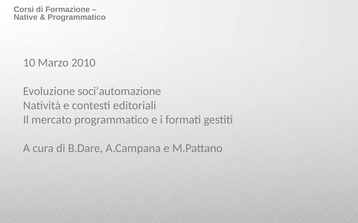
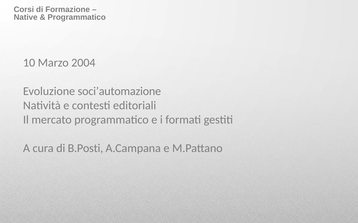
2010: 2010 -> 2004 (83, 63)
B.Dare: B.Dare -> B.Posti (85, 149)
